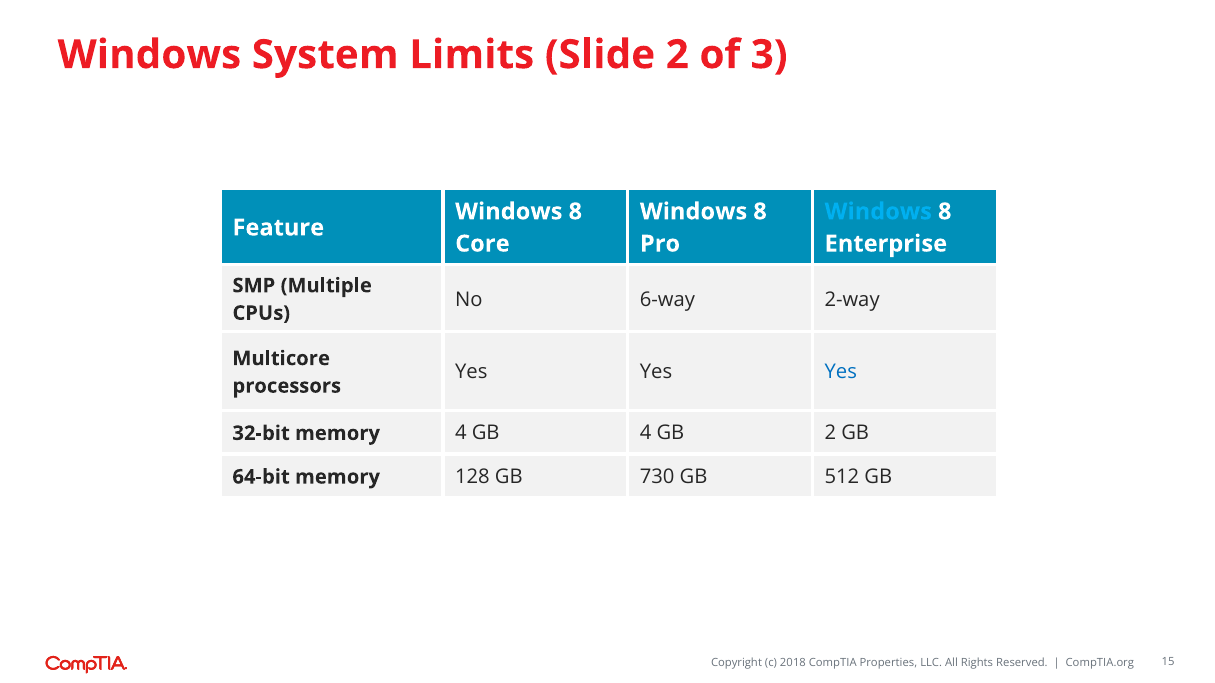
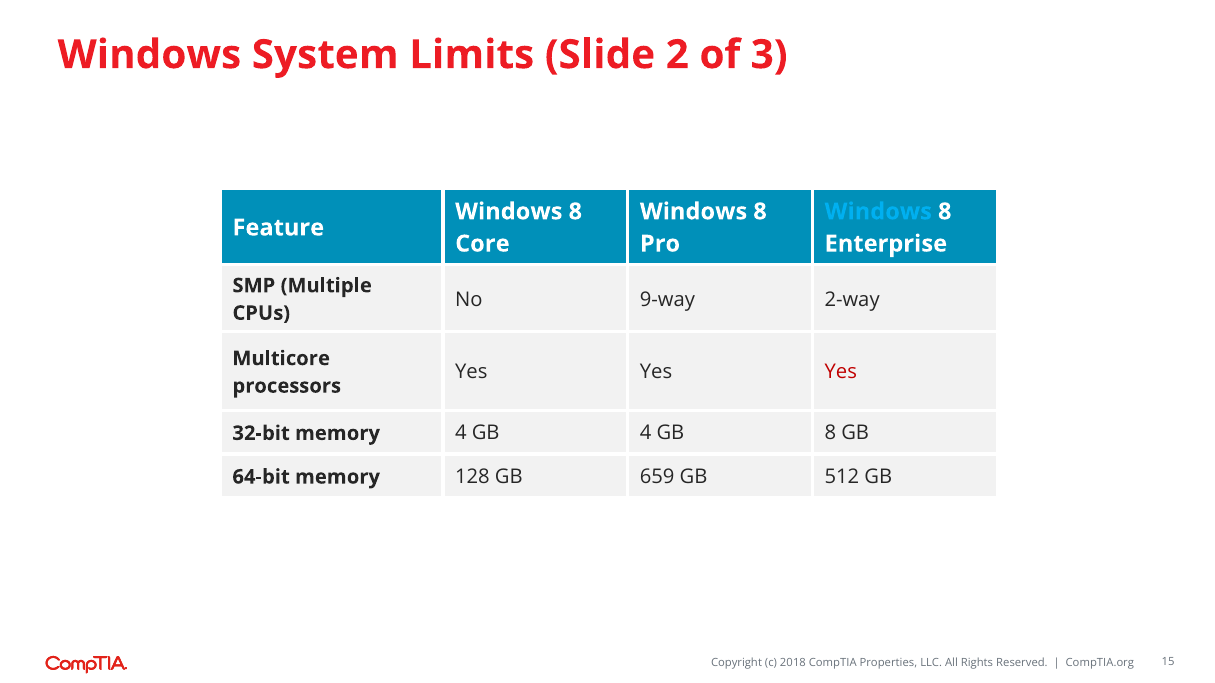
6-way: 6-way -> 9-way (667, 300)
Yes colour: blue -> red (841, 372)
GB 2: 2 -> 8 (830, 434)
730: 730 -> 659 (657, 477)
